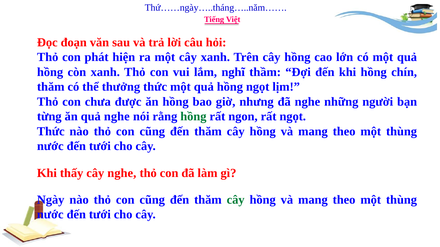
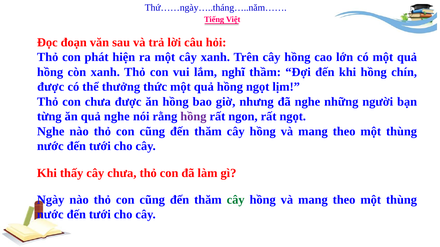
thăm: thăm -> được (51, 87)
hồng colour: green -> purple (193, 117)
Thức: Thức -> Nghe (51, 131)
cây nghe: nghe -> chưa (122, 173)
